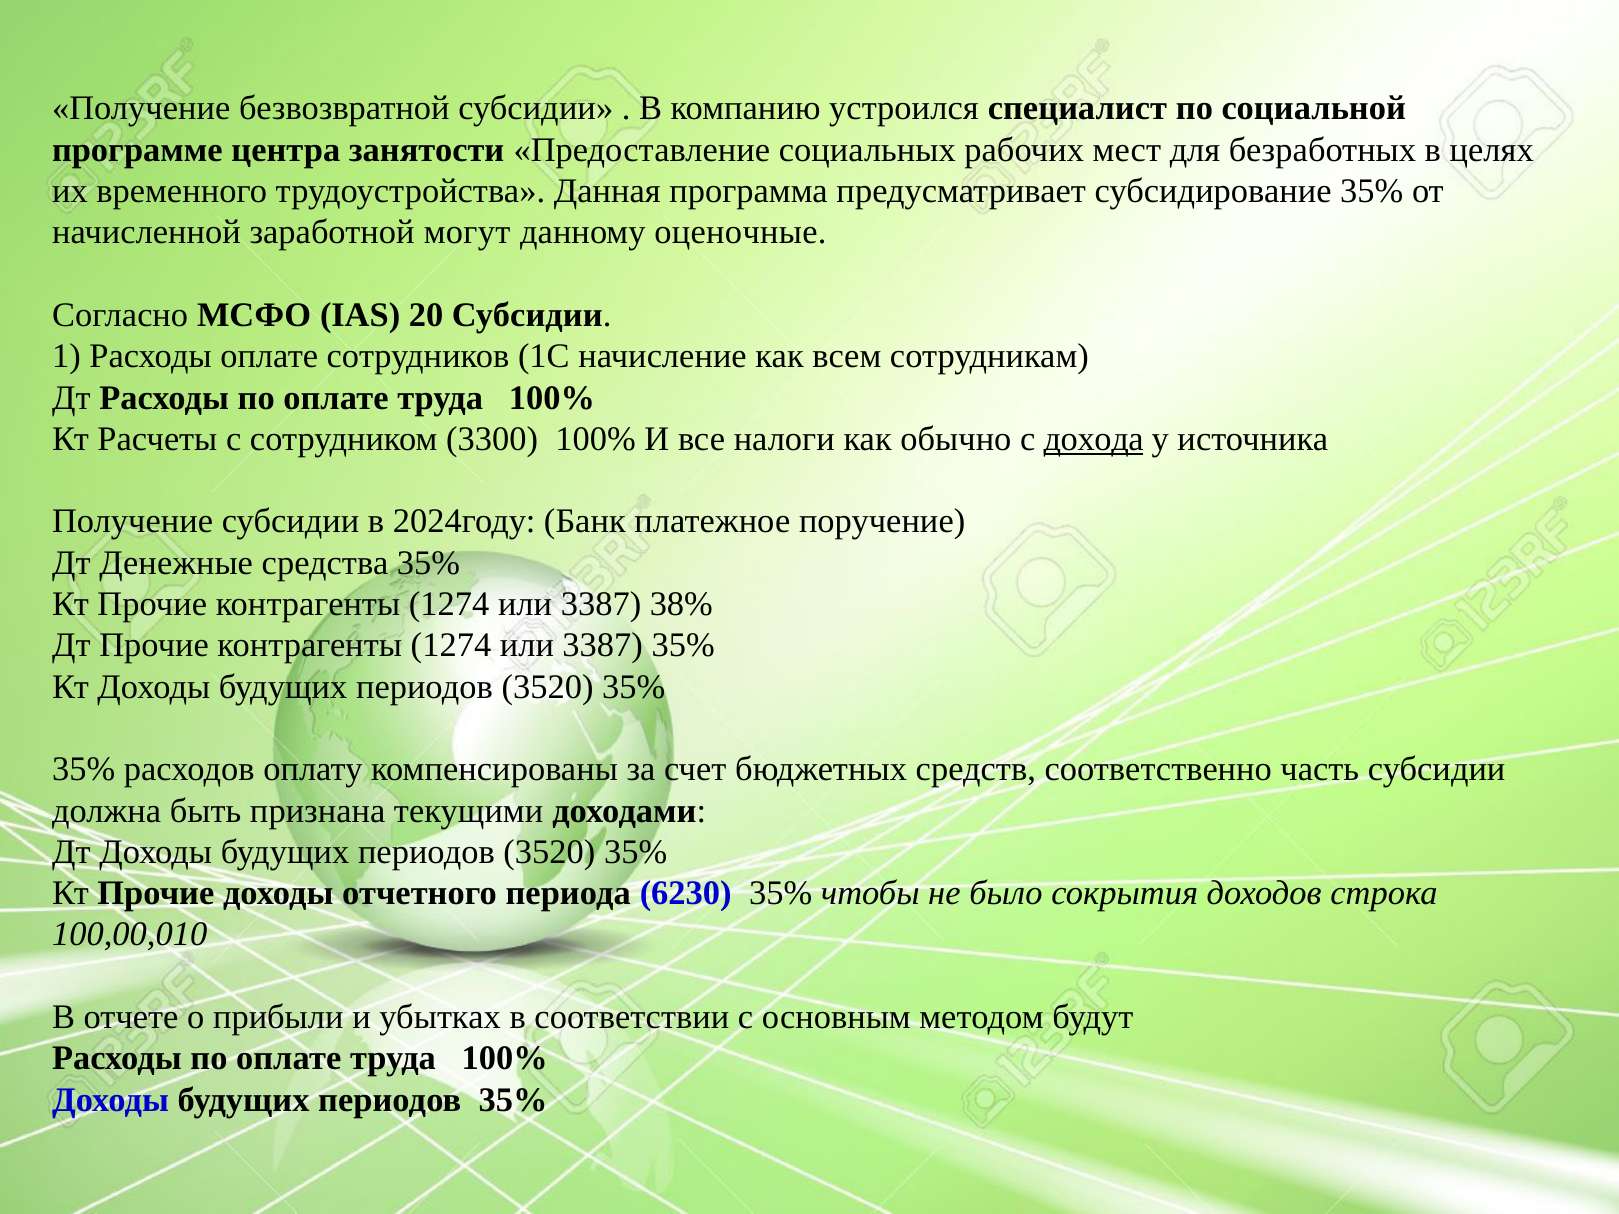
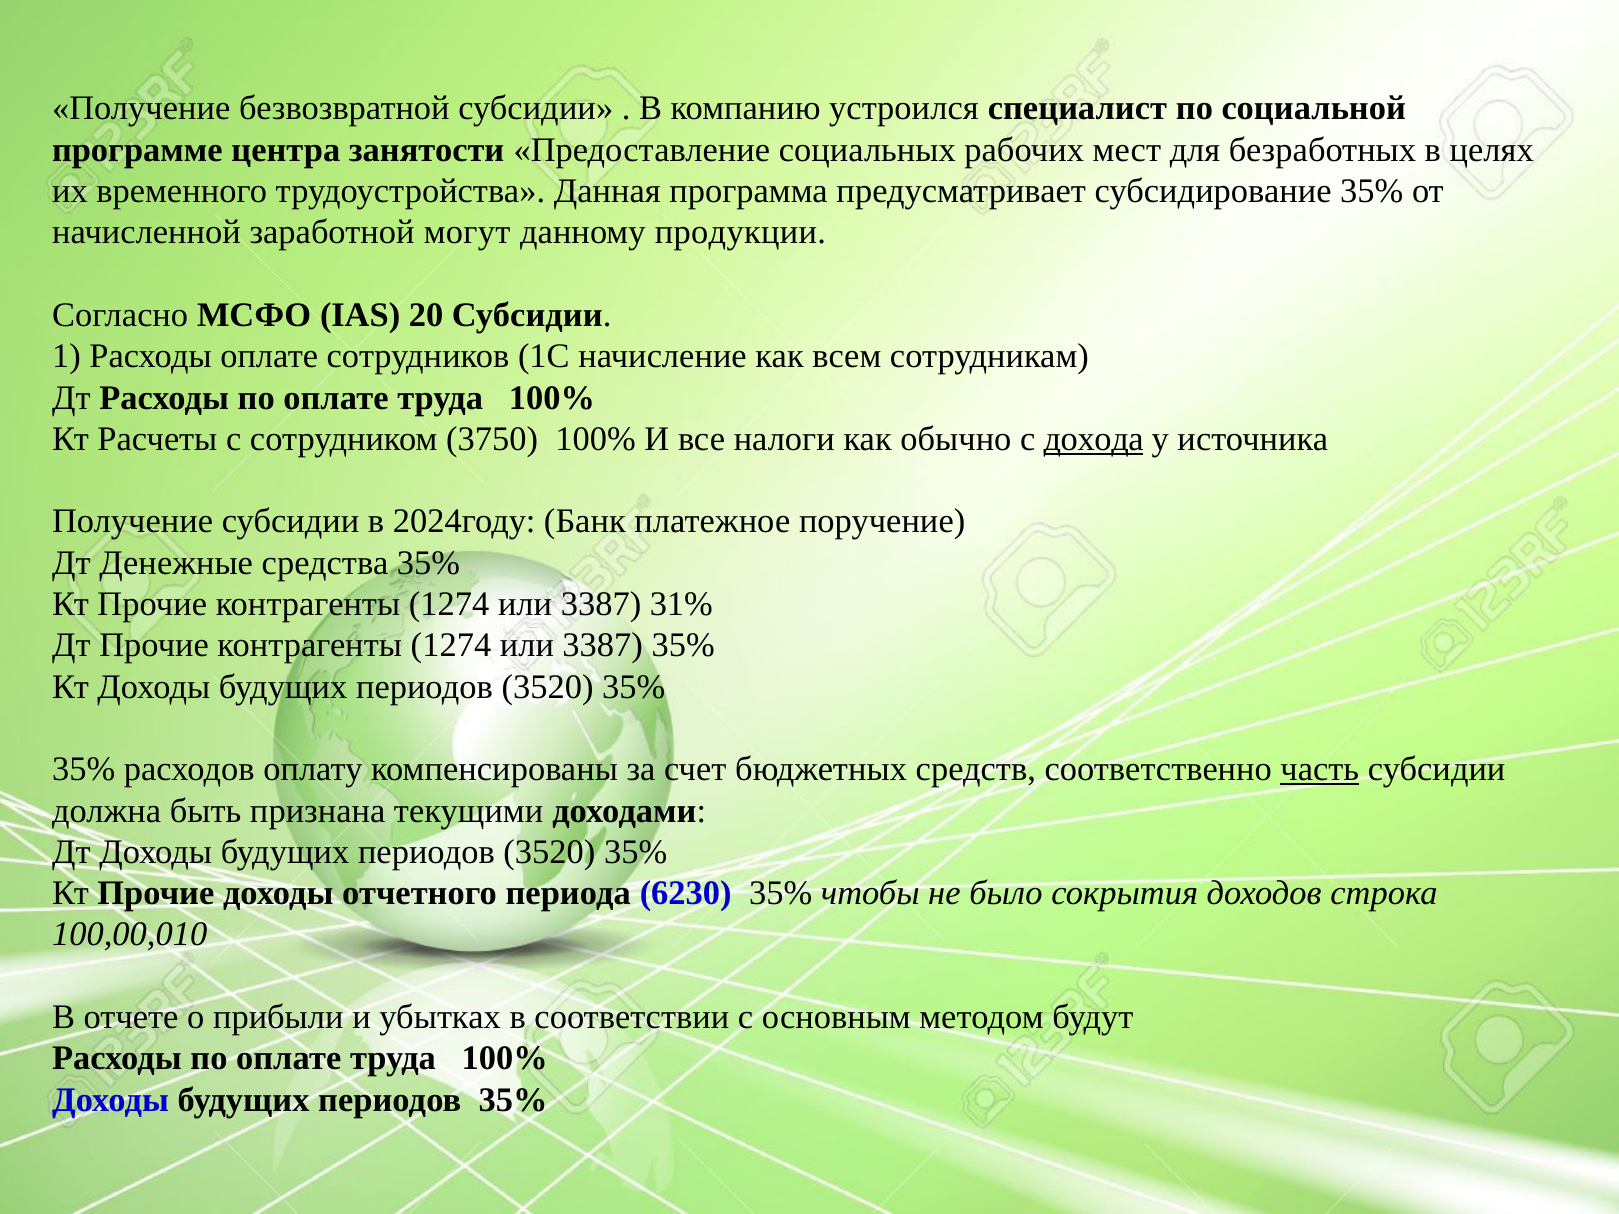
оценочные: оценочные -> продукции (740, 233)
3300: 3300 -> 3750 (492, 439)
38%: 38% -> 31% (681, 604)
часть underline: none -> present (1320, 770)
